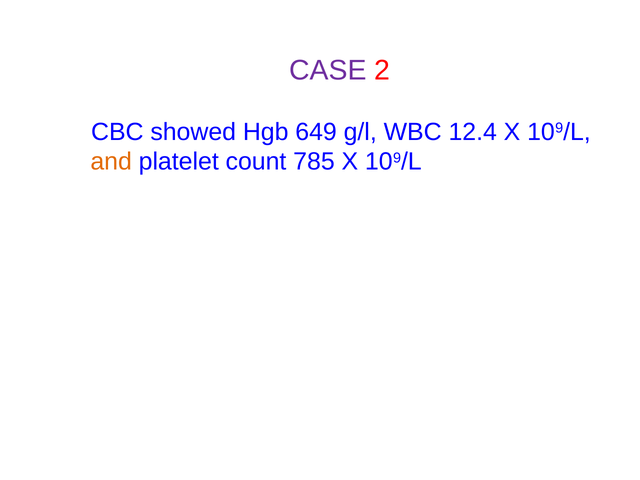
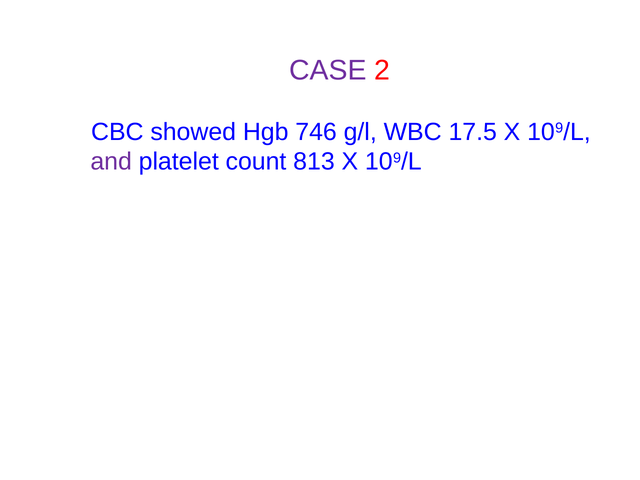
649: 649 -> 746 (316, 132)
12.4: 12.4 -> 17.5 (473, 132)
and colour: orange -> purple (111, 162)
785: 785 -> 813 (314, 162)
